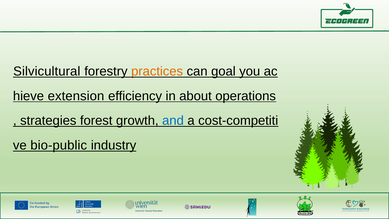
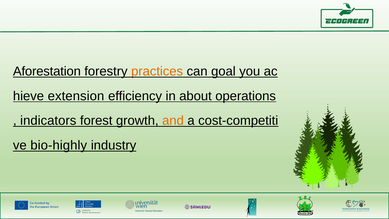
Silvicultural: Silvicultural -> Aforestation (47, 71)
strategies: strategies -> indicators (48, 121)
and colour: blue -> orange (173, 121)
bio-public: bio-public -> bio-highly (59, 145)
